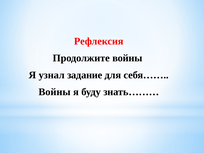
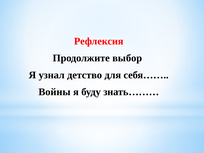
Продолжите войны: войны -> выбор (127, 58)
задание: задание -> детство (85, 75)
